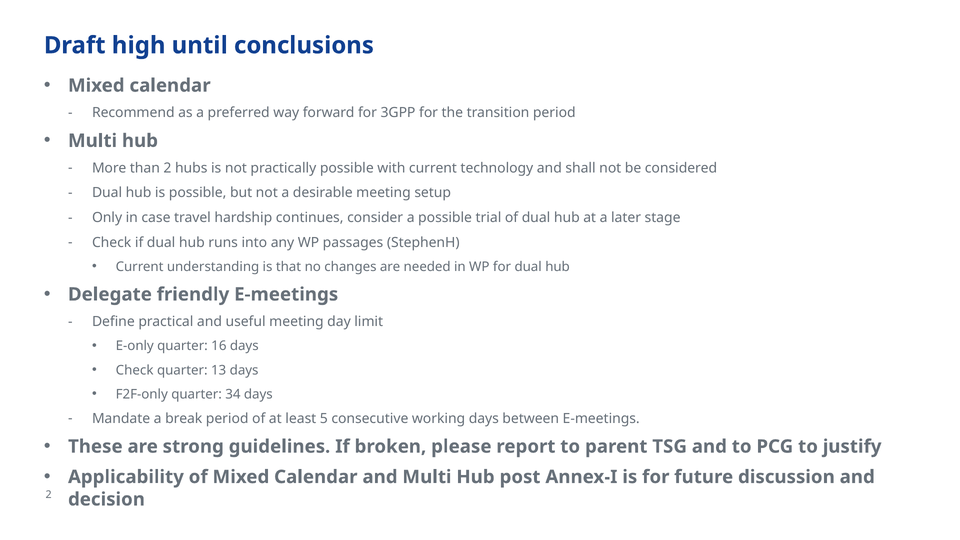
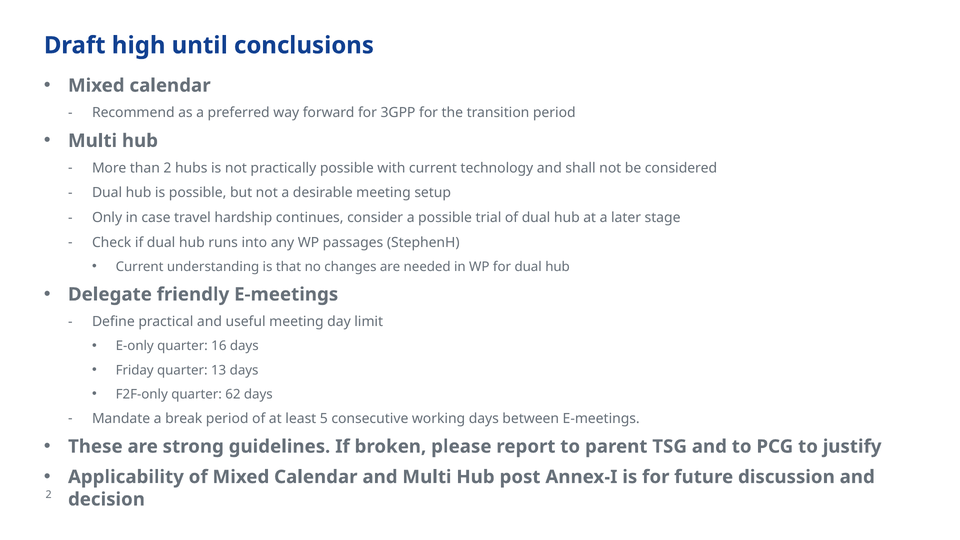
Check: Check -> Friday (135, 370)
34: 34 -> 62 (233, 394)
